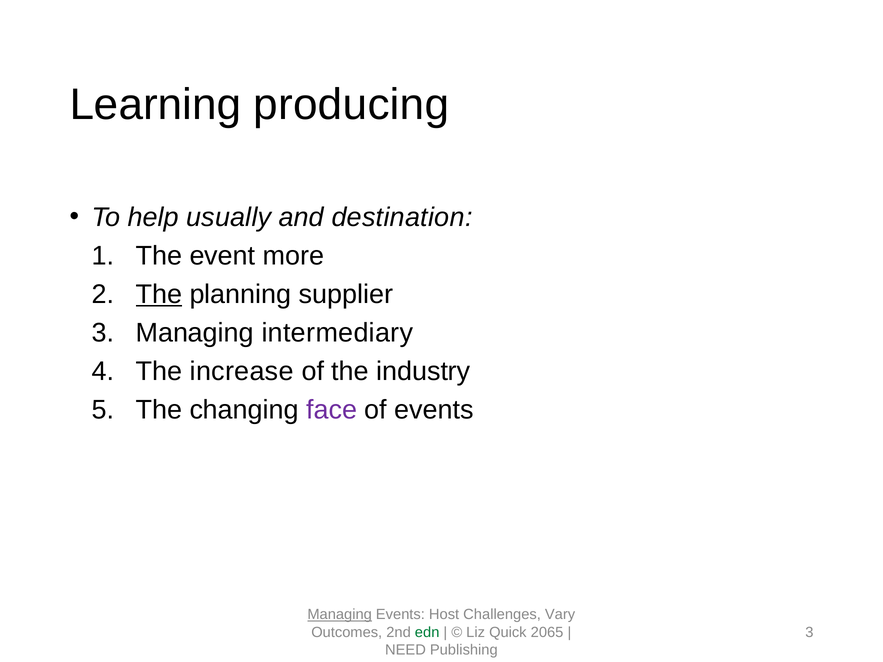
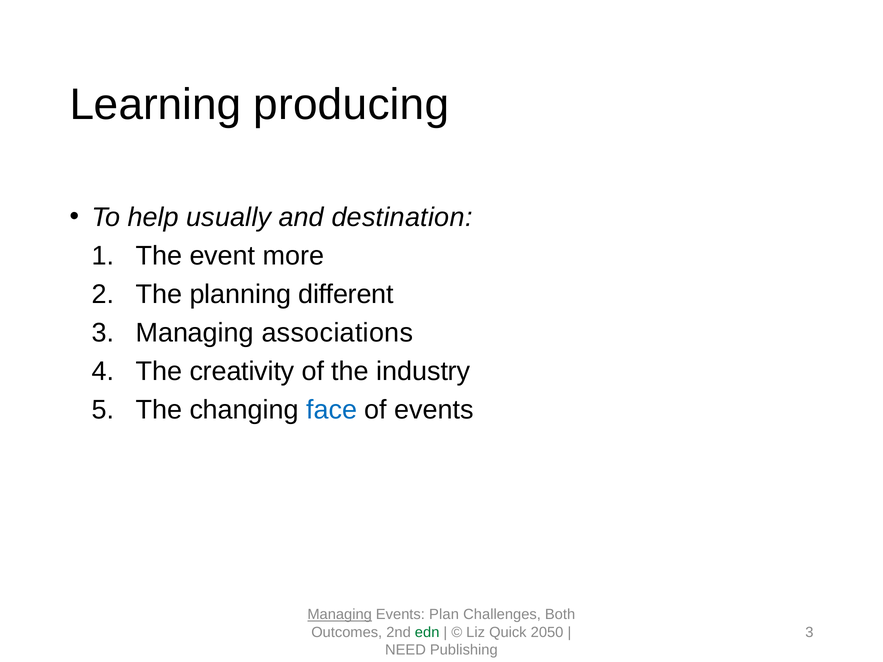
The underline: present -> none (159, 294)
supplier: supplier -> different (346, 294)
intermediary: intermediary -> associations (337, 333)
increase: increase -> creativity (242, 371)
face colour: purple -> blue (332, 410)
Host: Host -> Plan (444, 615)
Vary: Vary -> Both (560, 615)
2065: 2065 -> 2050 (547, 632)
